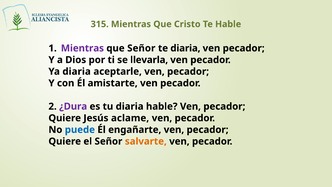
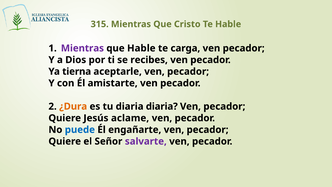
que Señor: Señor -> Hable (141, 48)
te diaria: diaria -> carga (185, 48)
llevarla: llevarla -> recibes (149, 60)
Ya diaria: diaria -> tierna (77, 71)
¿Dura colour: purple -> orange (73, 106)
diaria hable: hable -> diaria (162, 106)
salvarte colour: orange -> purple (146, 141)
